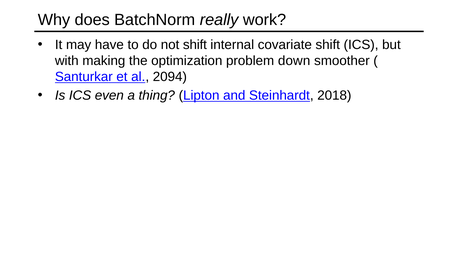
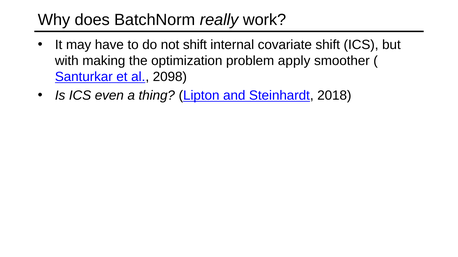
down: down -> apply (294, 61)
2094: 2094 -> 2098 (170, 77)
